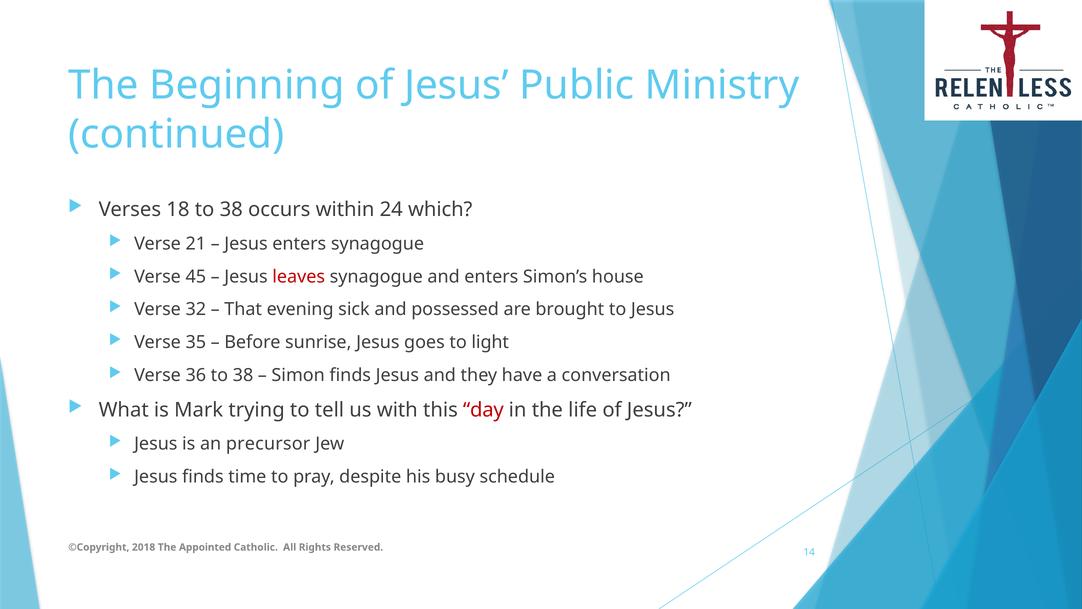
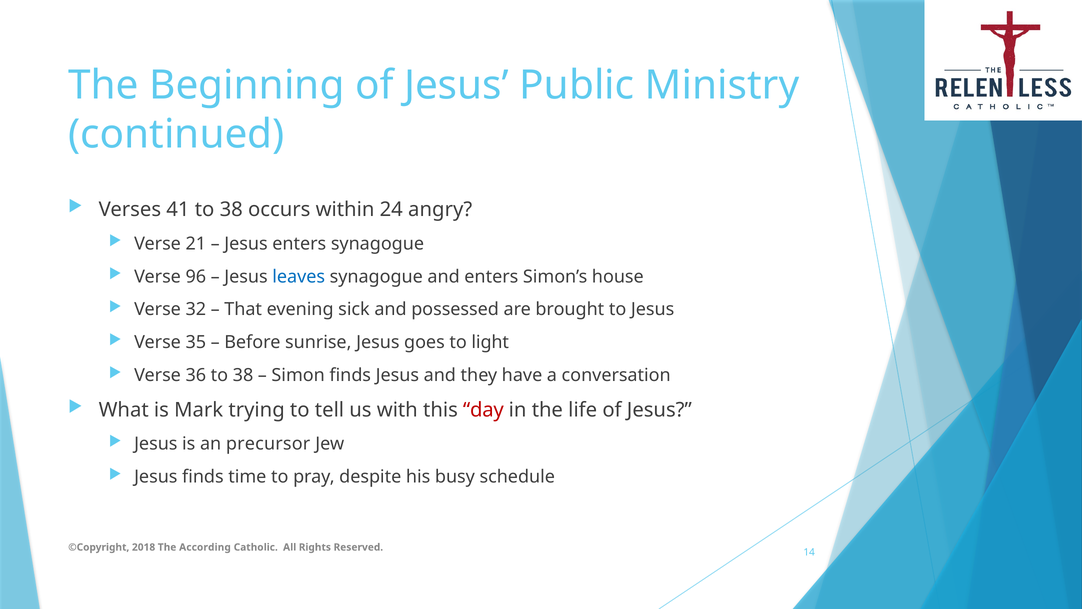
18: 18 -> 41 (178, 209)
which: which -> angry (440, 209)
45: 45 -> 96 (196, 276)
leaves colour: red -> blue (299, 276)
Appointed: Appointed -> According (205, 547)
